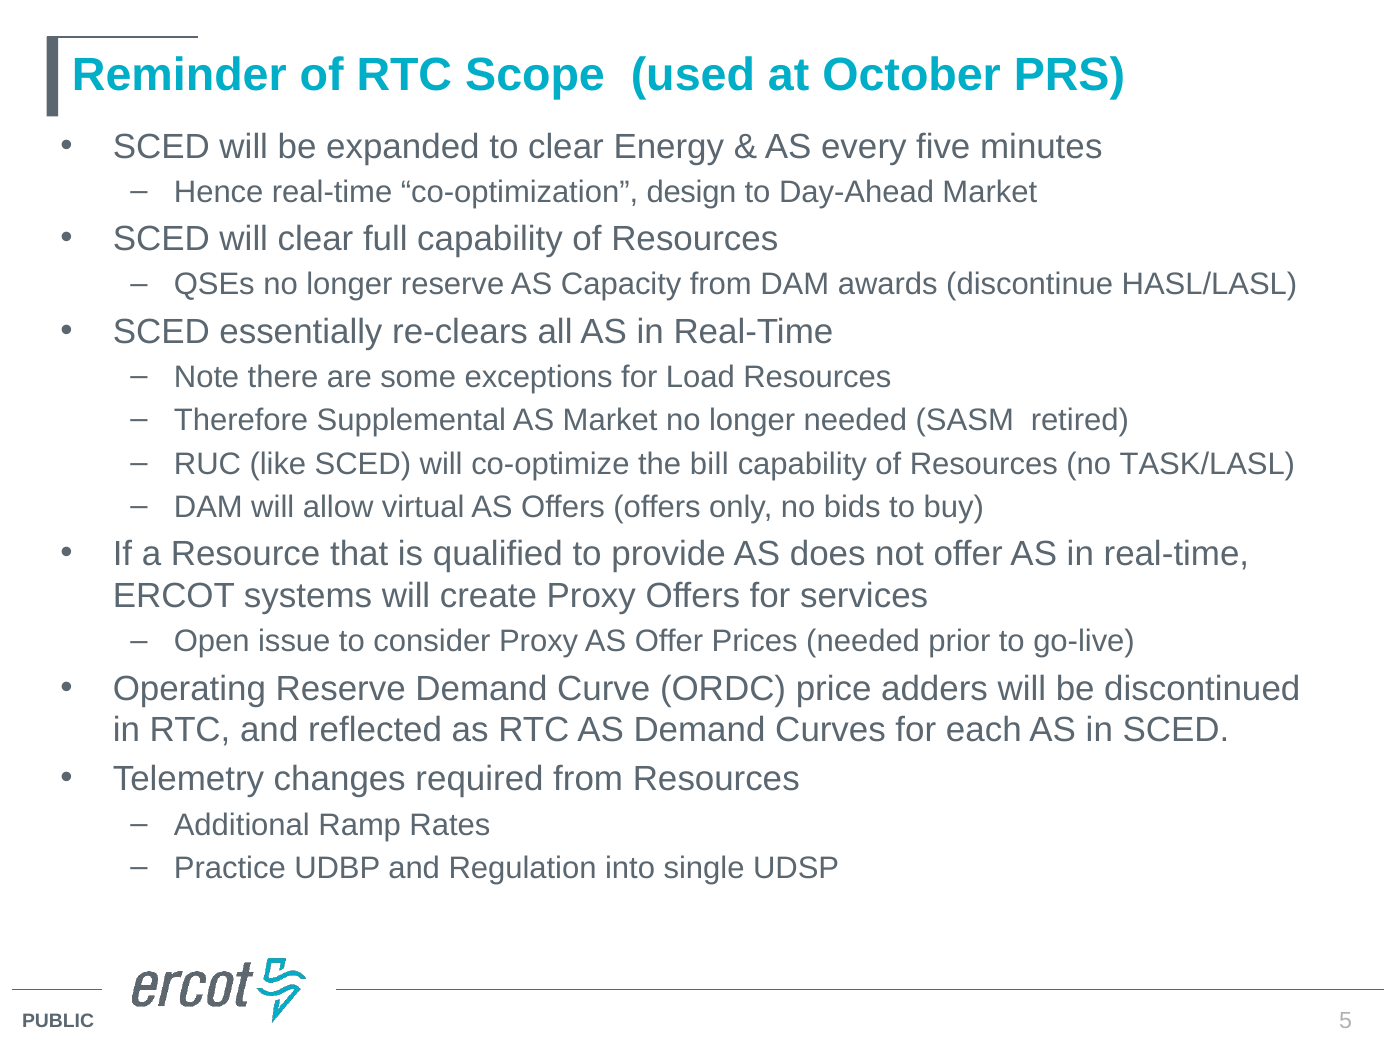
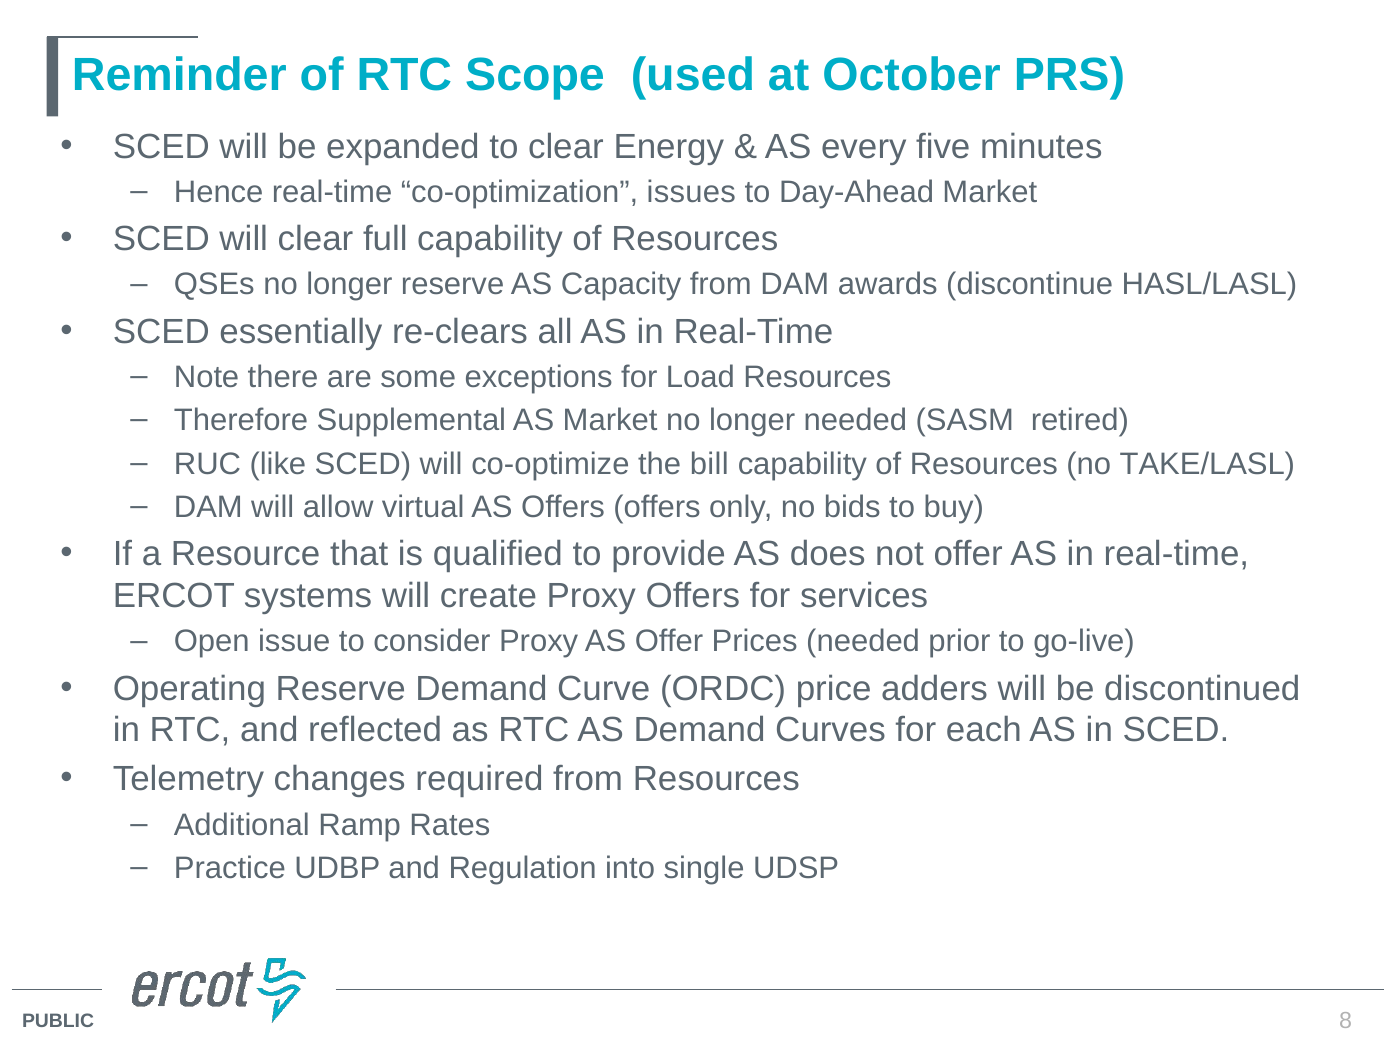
design: design -> issues (691, 192)
TASK/LASL: TASK/LASL -> TAKE/LASL (1207, 464)
5: 5 -> 8 (1346, 1022)
